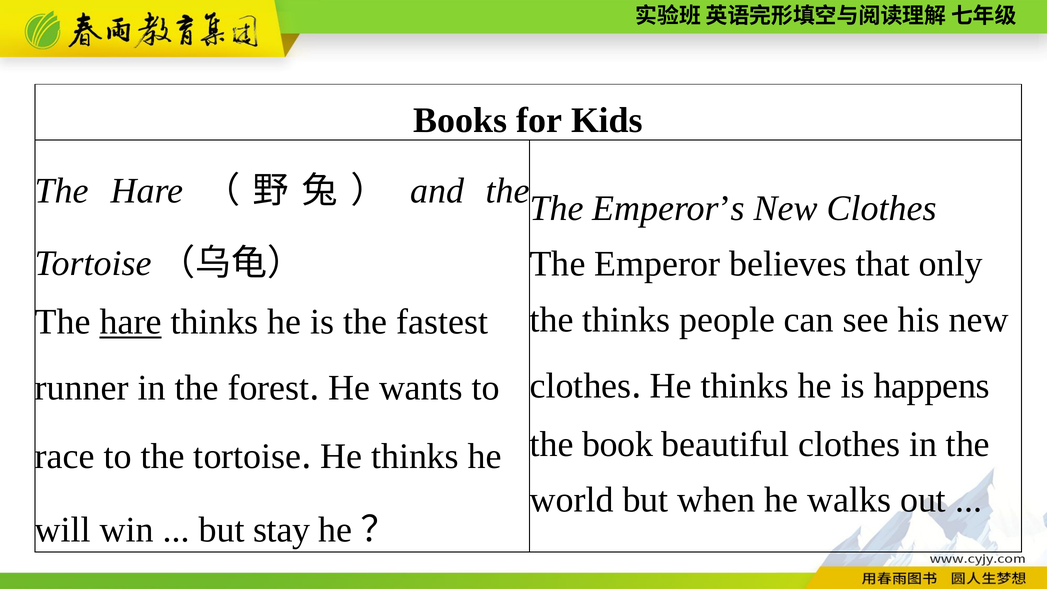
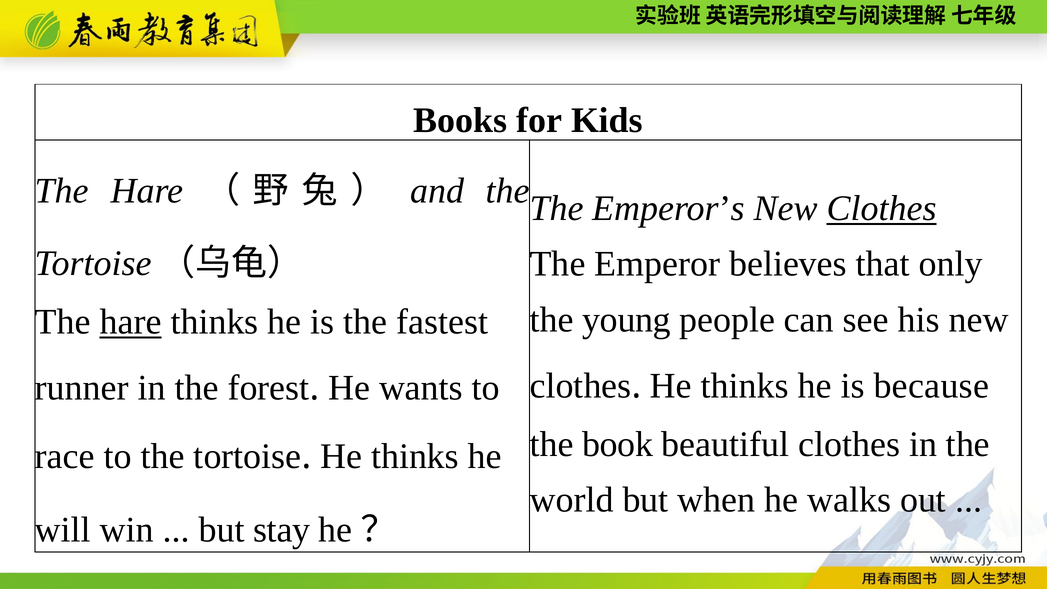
Clothes underline: none -> present (882, 208)
the thinks: thinks -> young (627, 320)
happens: happens -> because (931, 386)
